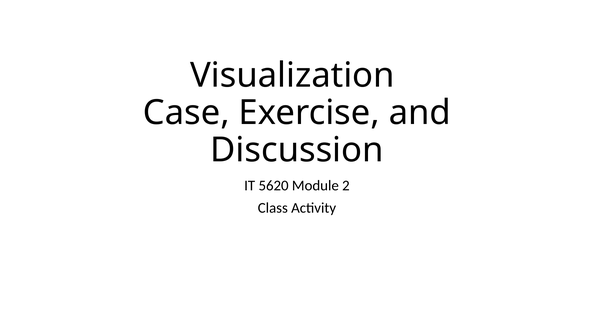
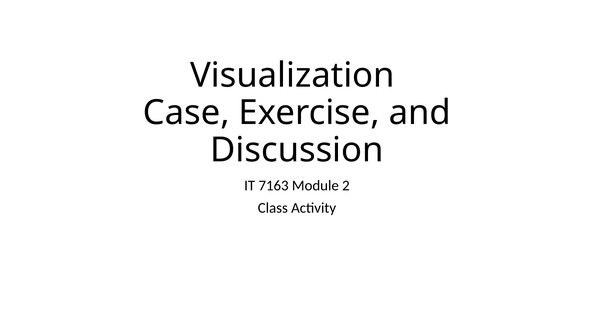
5620: 5620 -> 7163 (274, 186)
